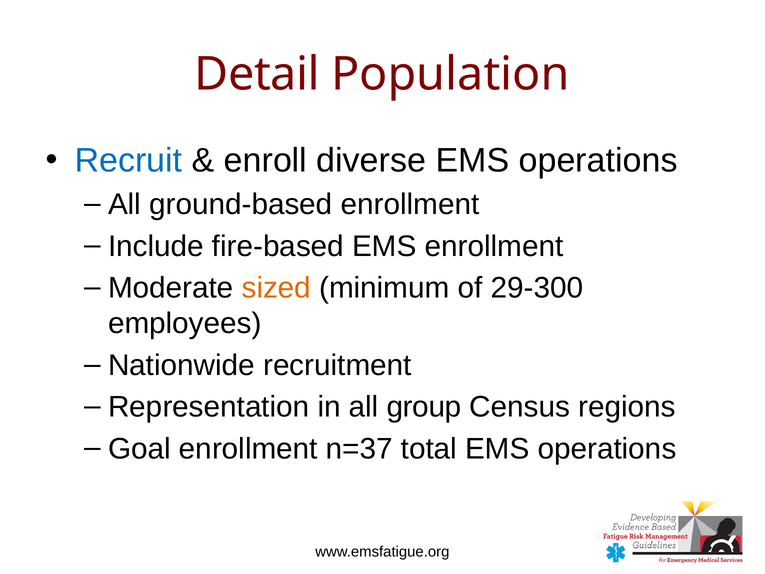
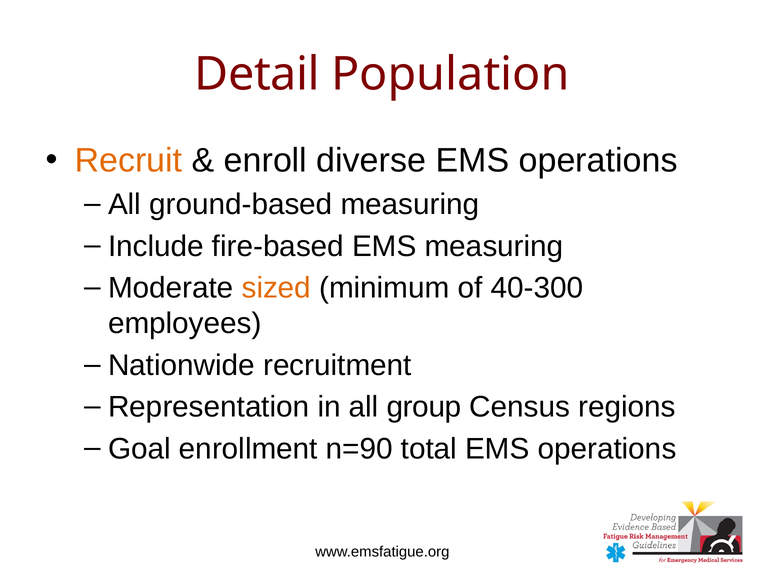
Recruit colour: blue -> orange (128, 160)
ground-based enrollment: enrollment -> measuring (410, 204)
EMS enrollment: enrollment -> measuring (494, 246)
29-300: 29-300 -> 40-300 (537, 288)
n=37: n=37 -> n=90 (359, 449)
